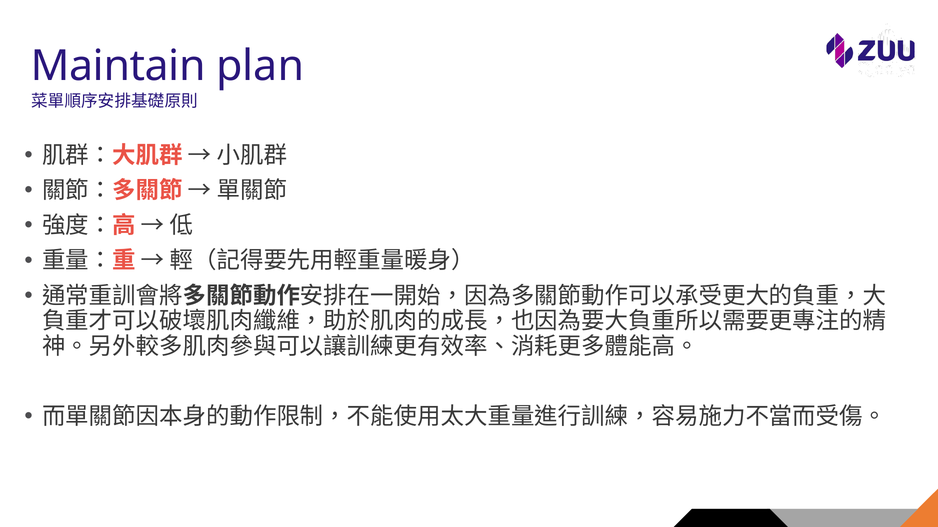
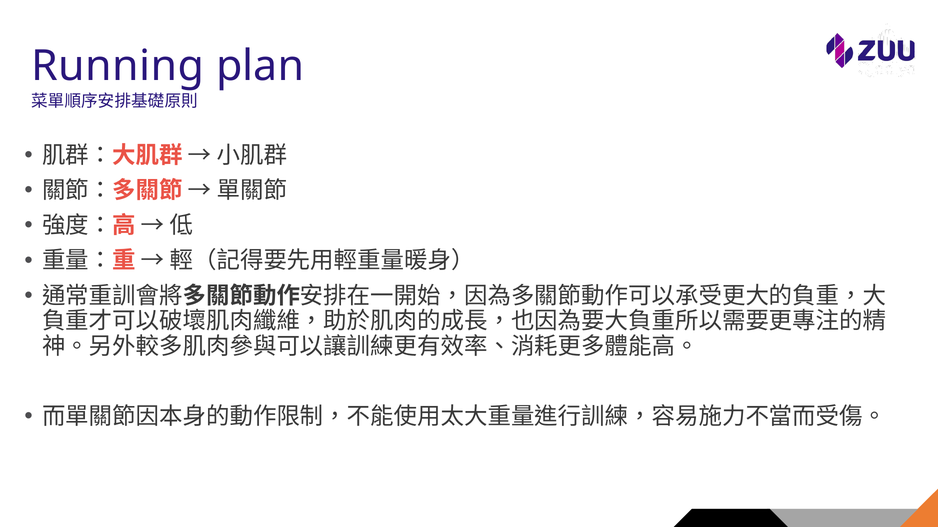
Maintain: Maintain -> Running (118, 66)
